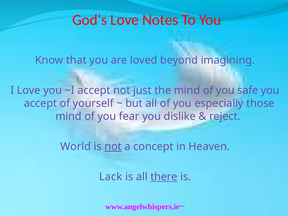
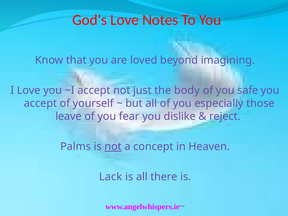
the mind: mind -> body (187, 90)
mind: mind -> leave (69, 116)
World: World -> Palms (76, 147)
there underline: present -> none (164, 177)
